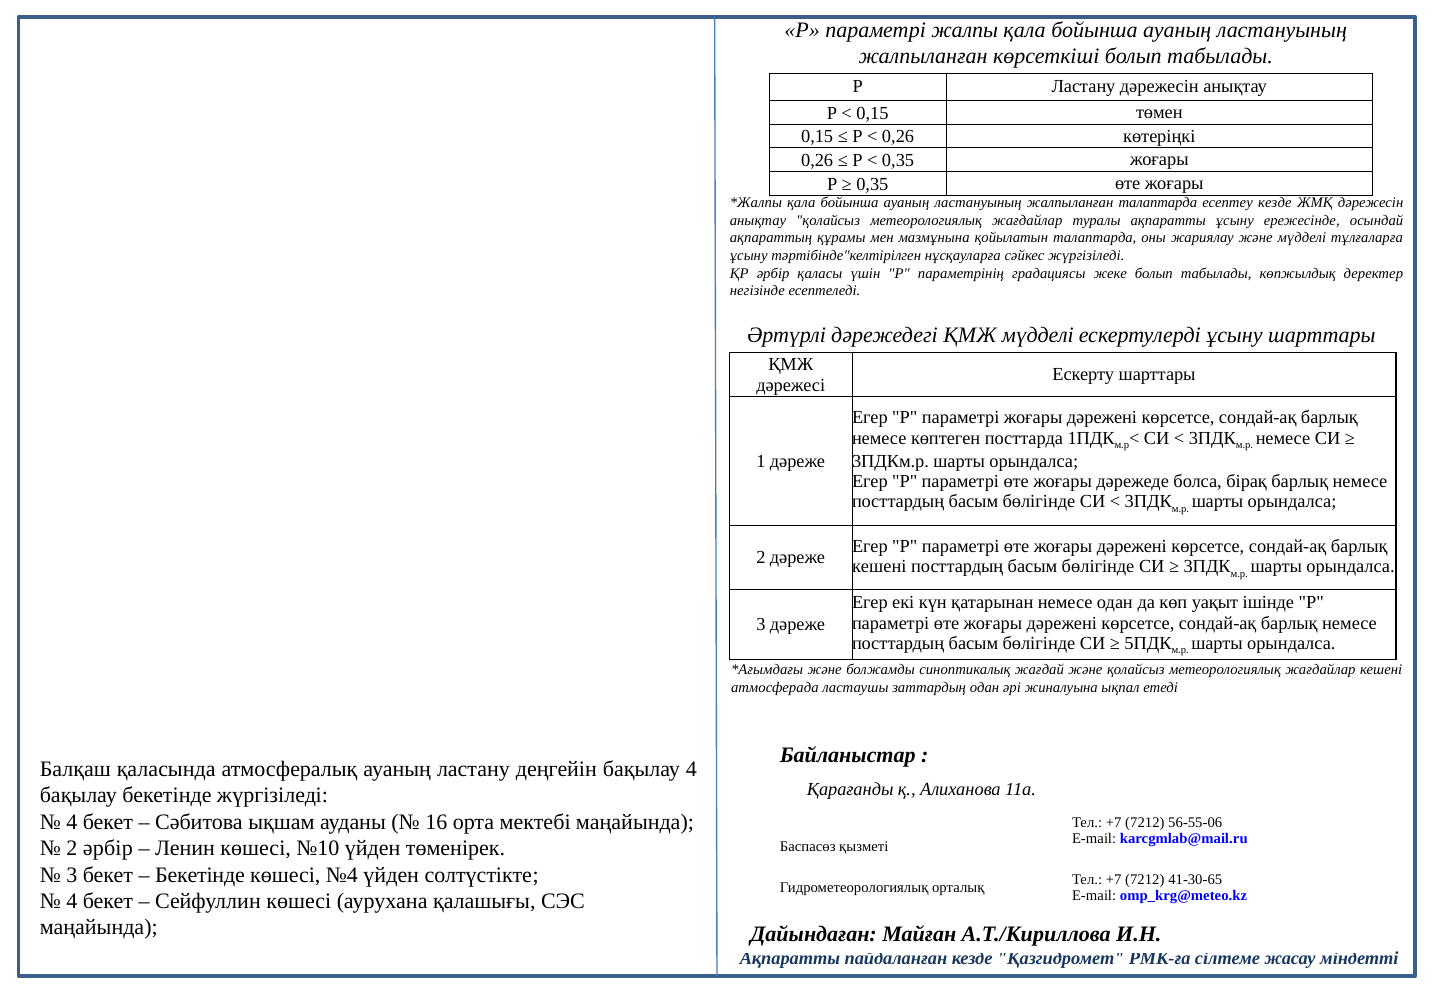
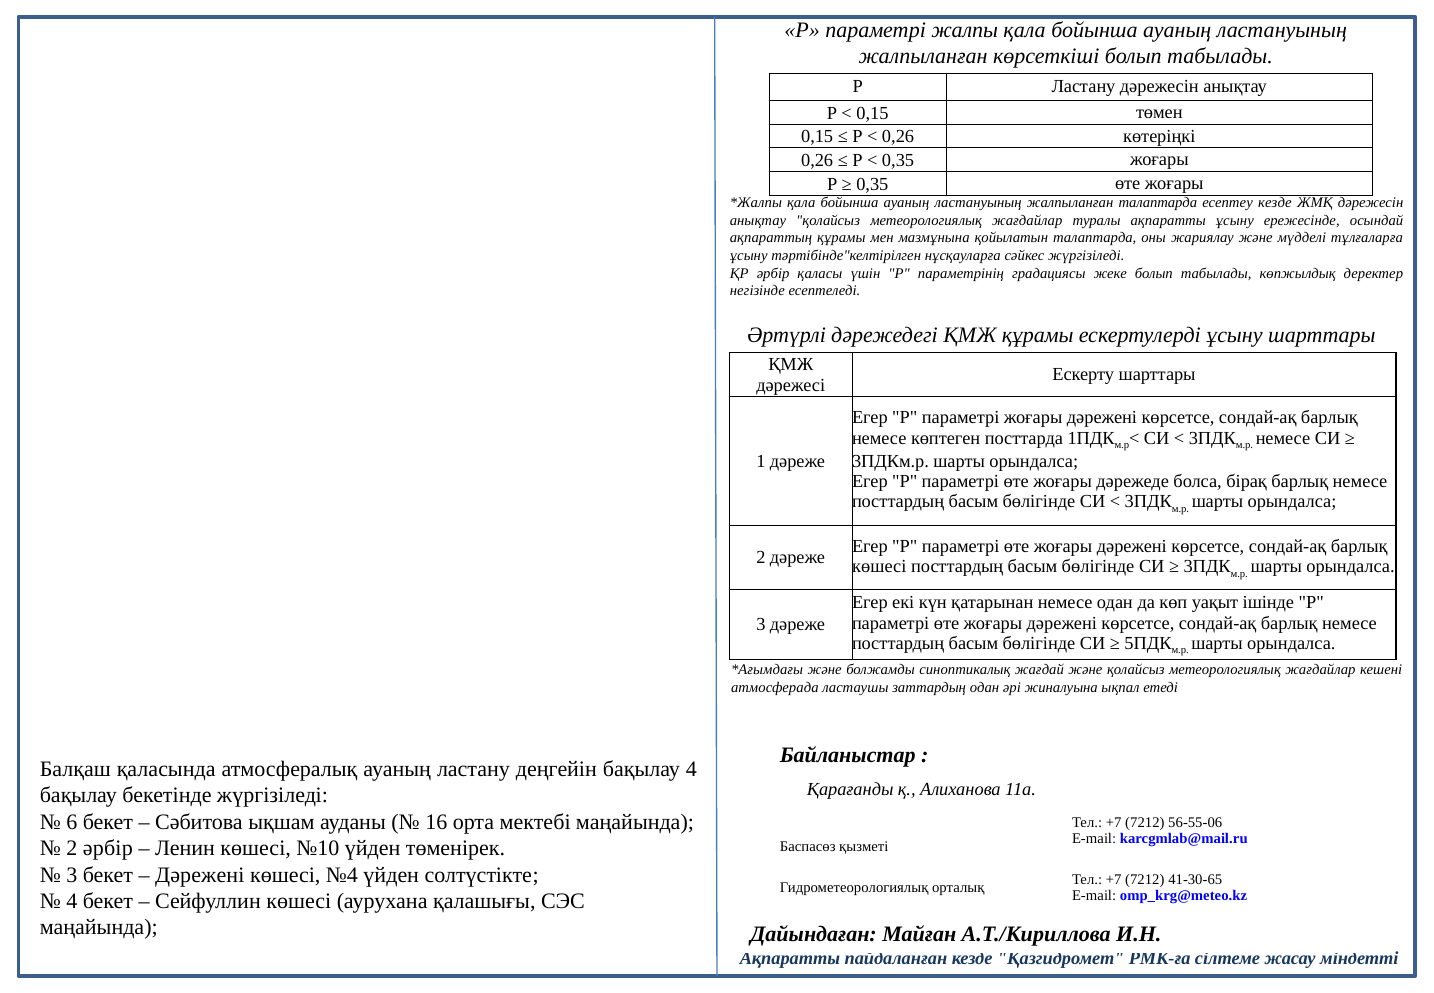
ҚМЖ мүдделі: мүдделі -> құрамы (1038, 335)
кешені: кешені -> көшесі (879, 566)
4: 4 -> 6 (72, 822)
Бекетінде: Бекетінде -> Дәрежені (200, 875)
